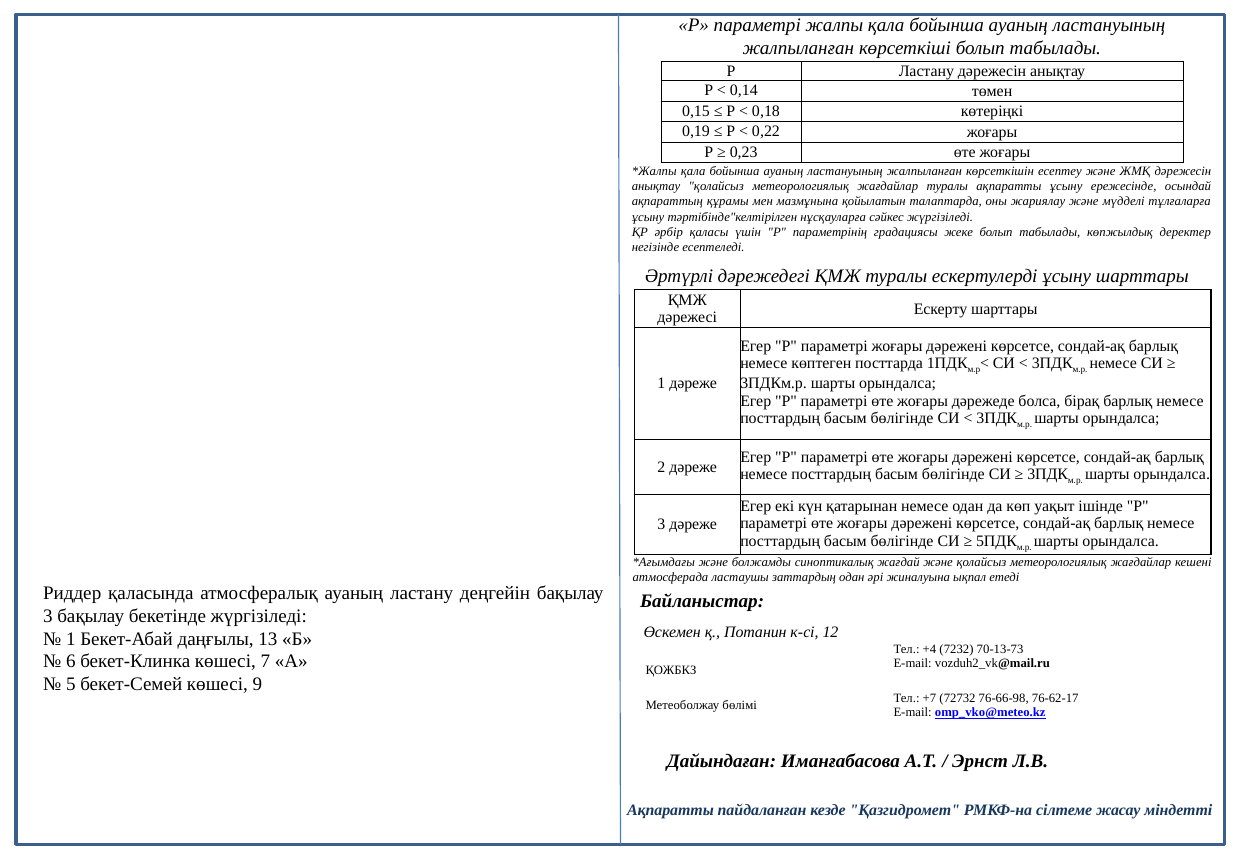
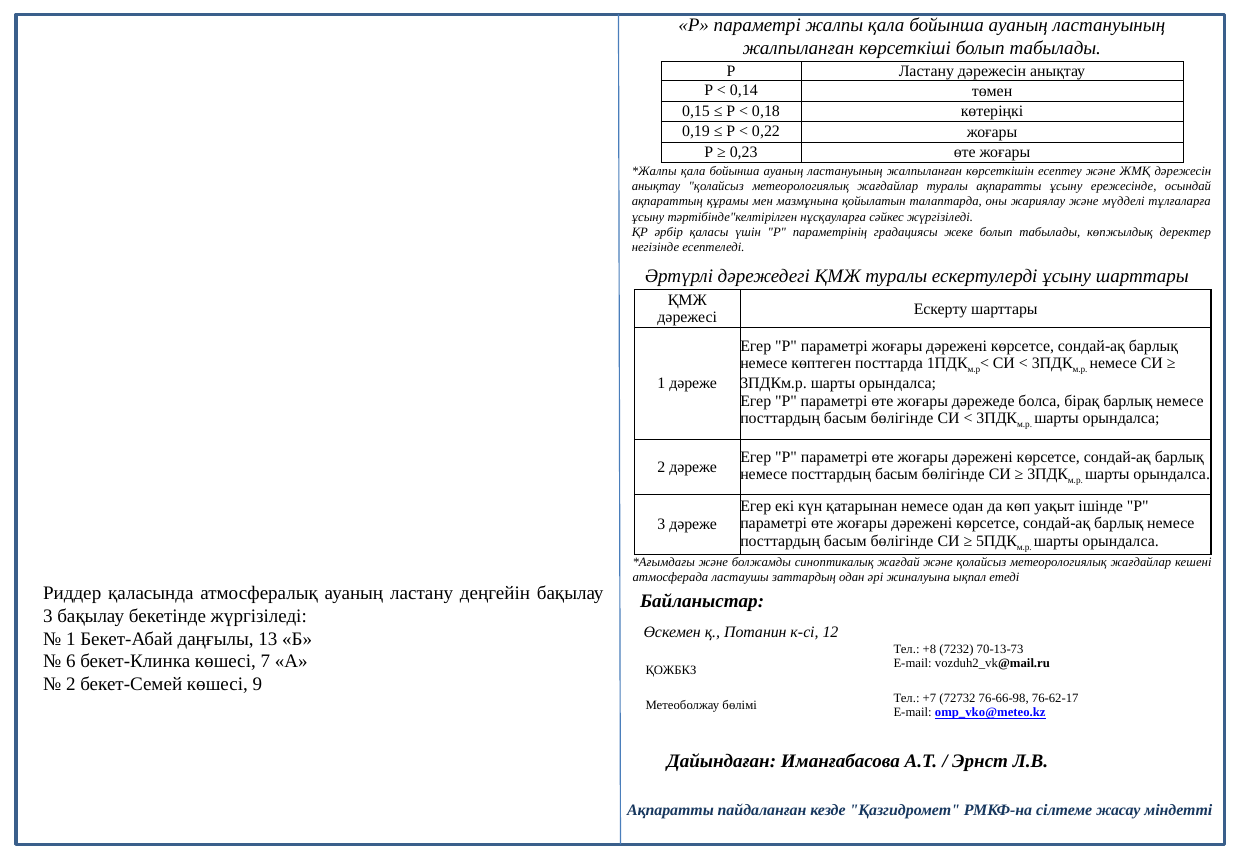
+4: +4 -> +8 (929, 649)
5: 5 -> 2 (71, 685)
